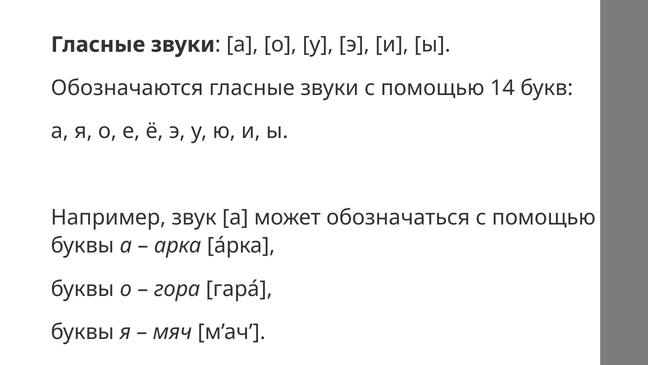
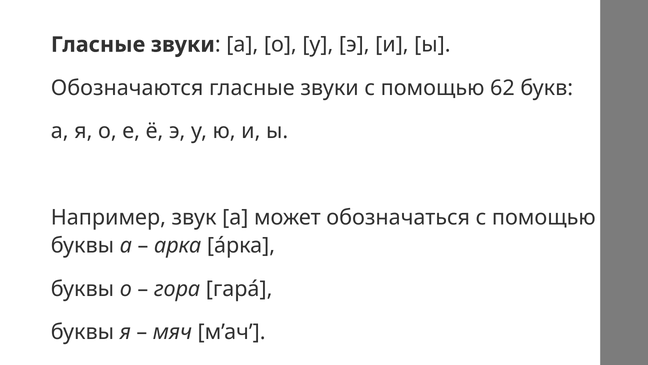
14: 14 -> 62 (502, 88)
